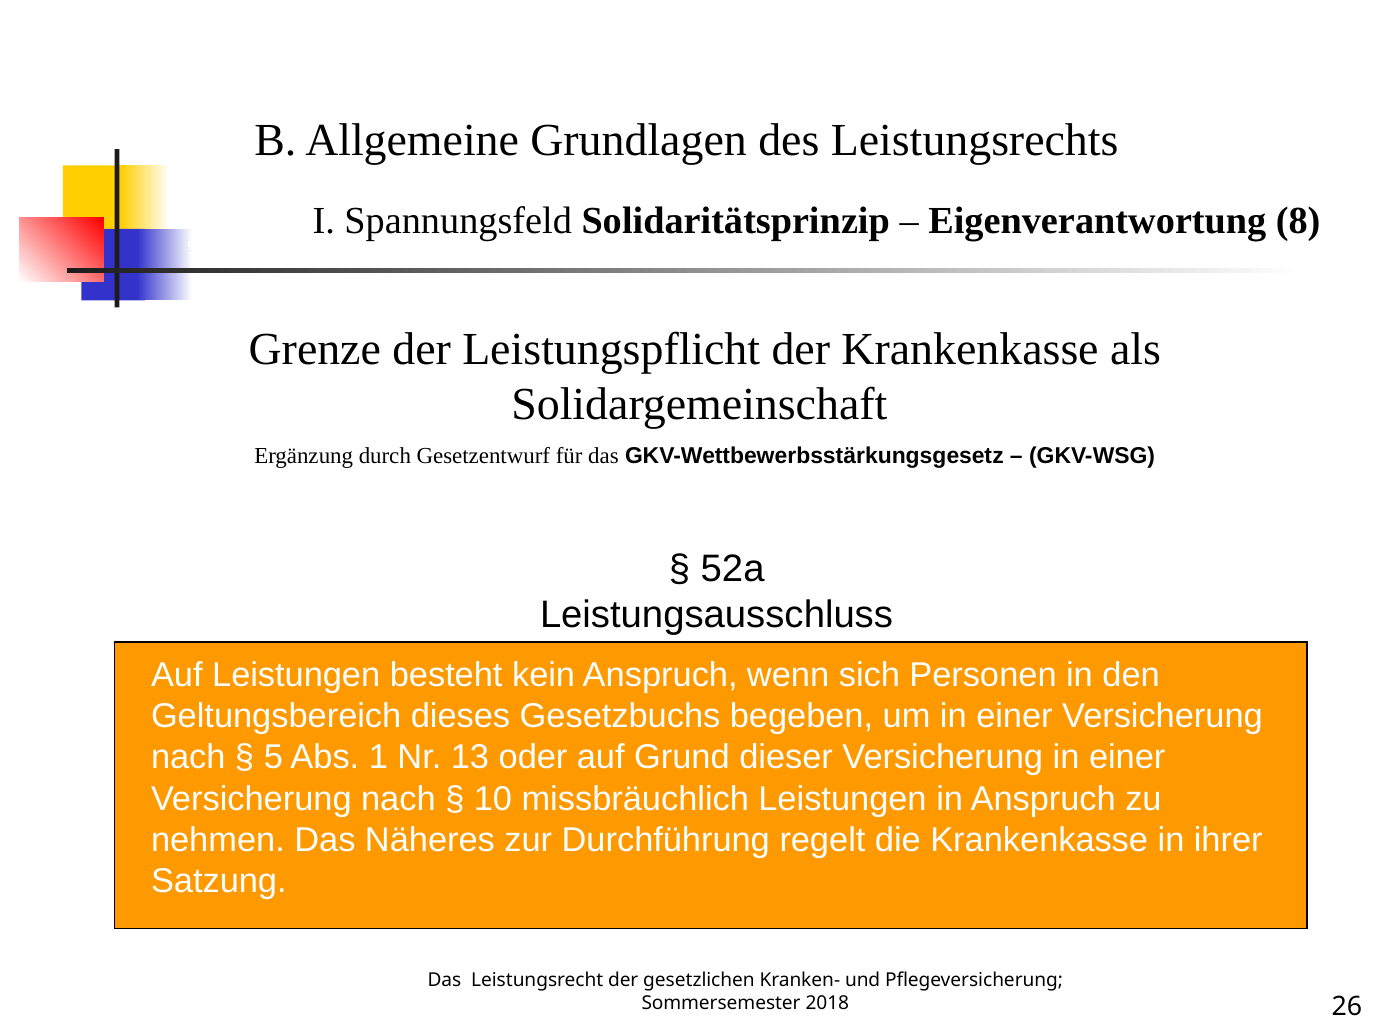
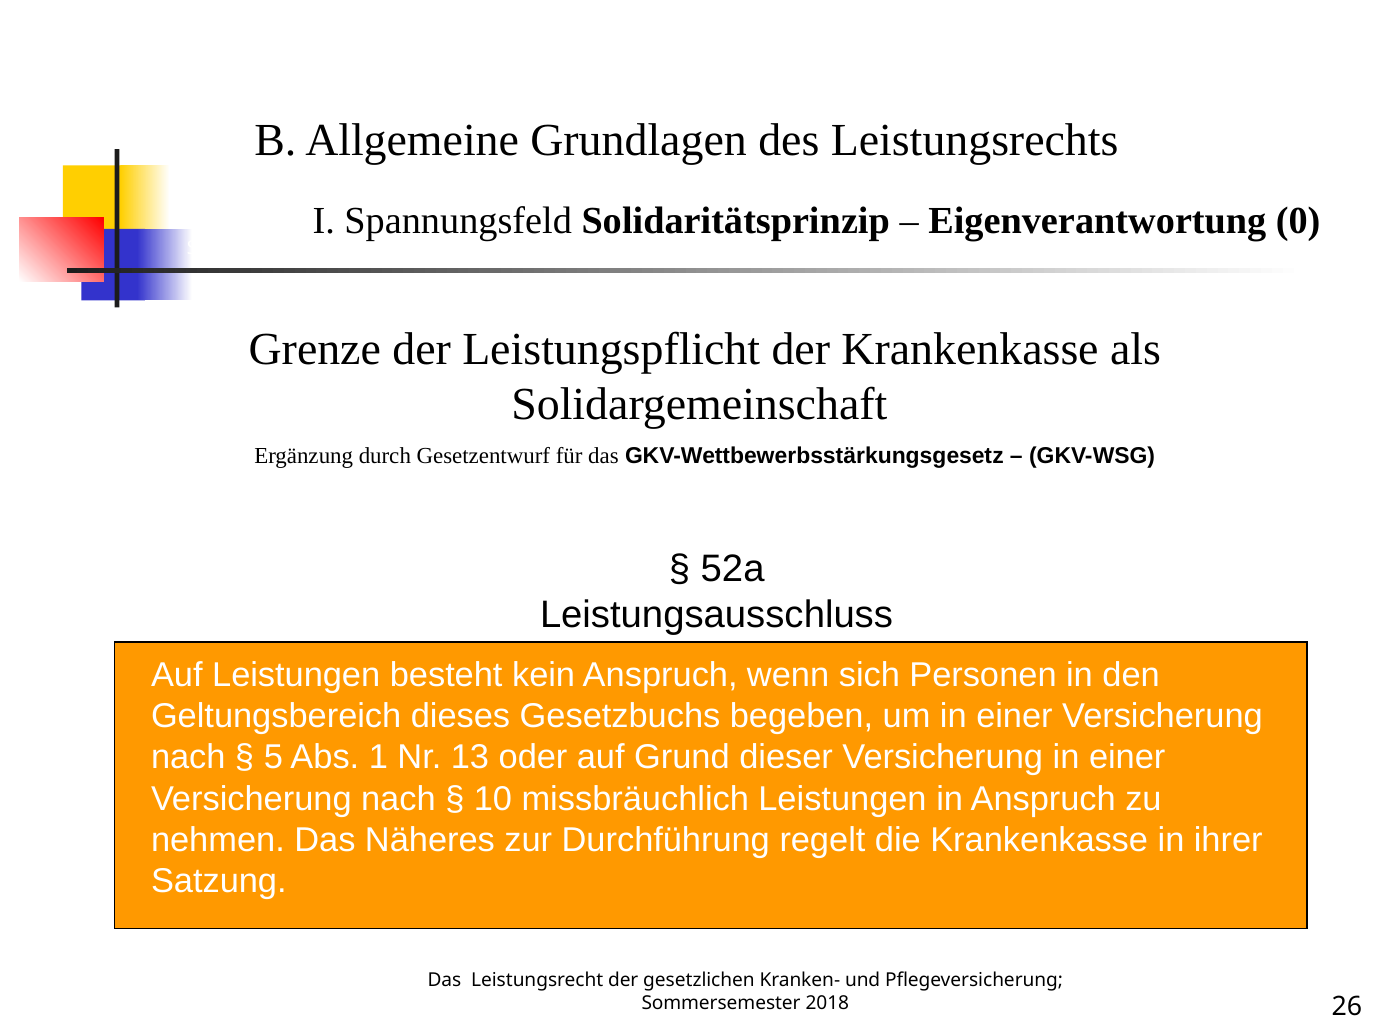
8: 8 -> 0 (1298, 221)
